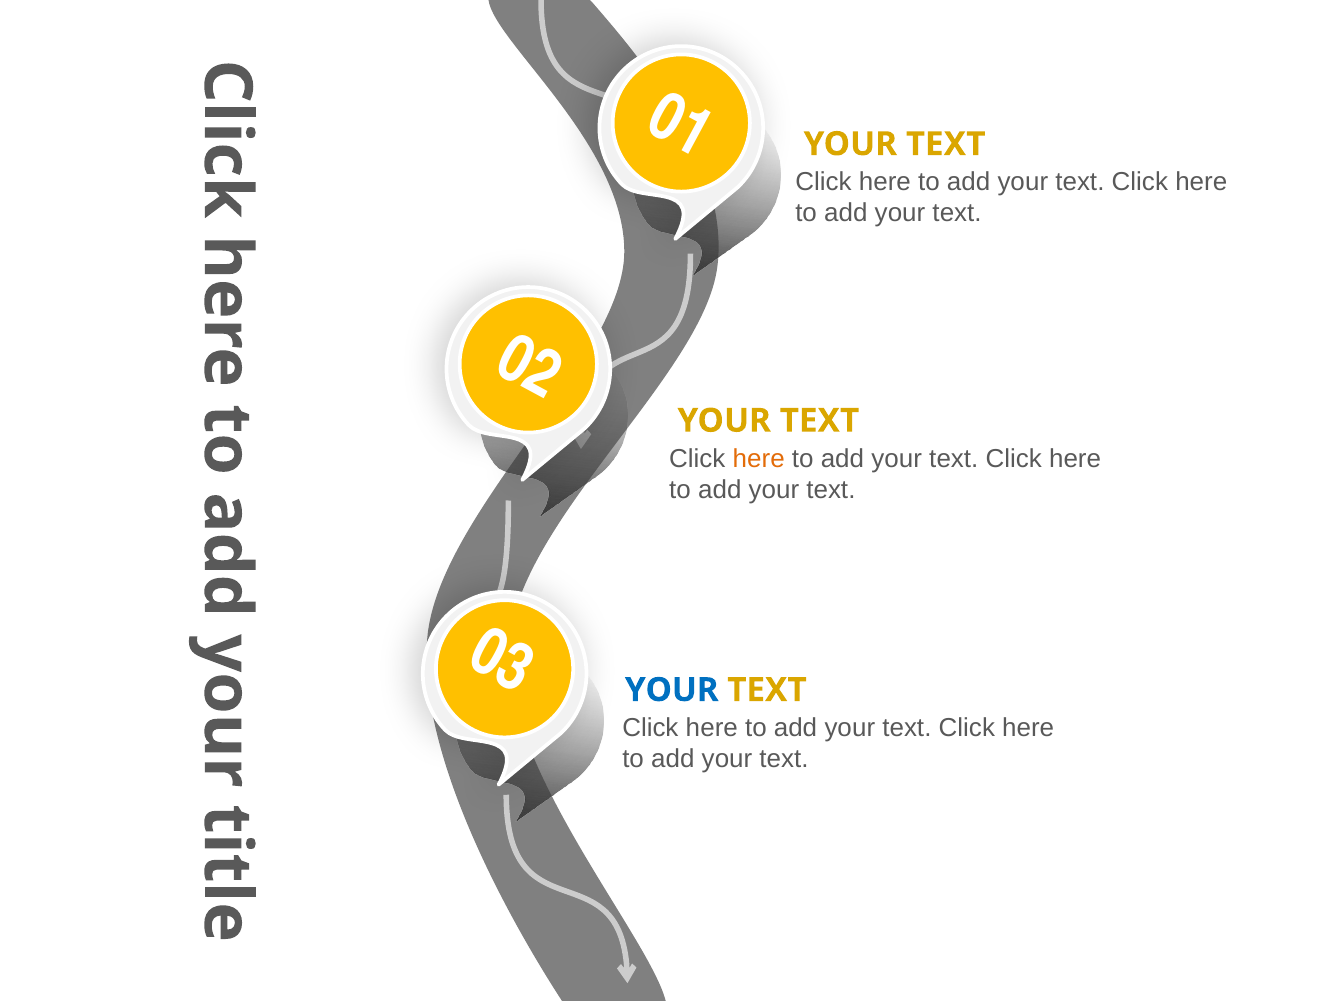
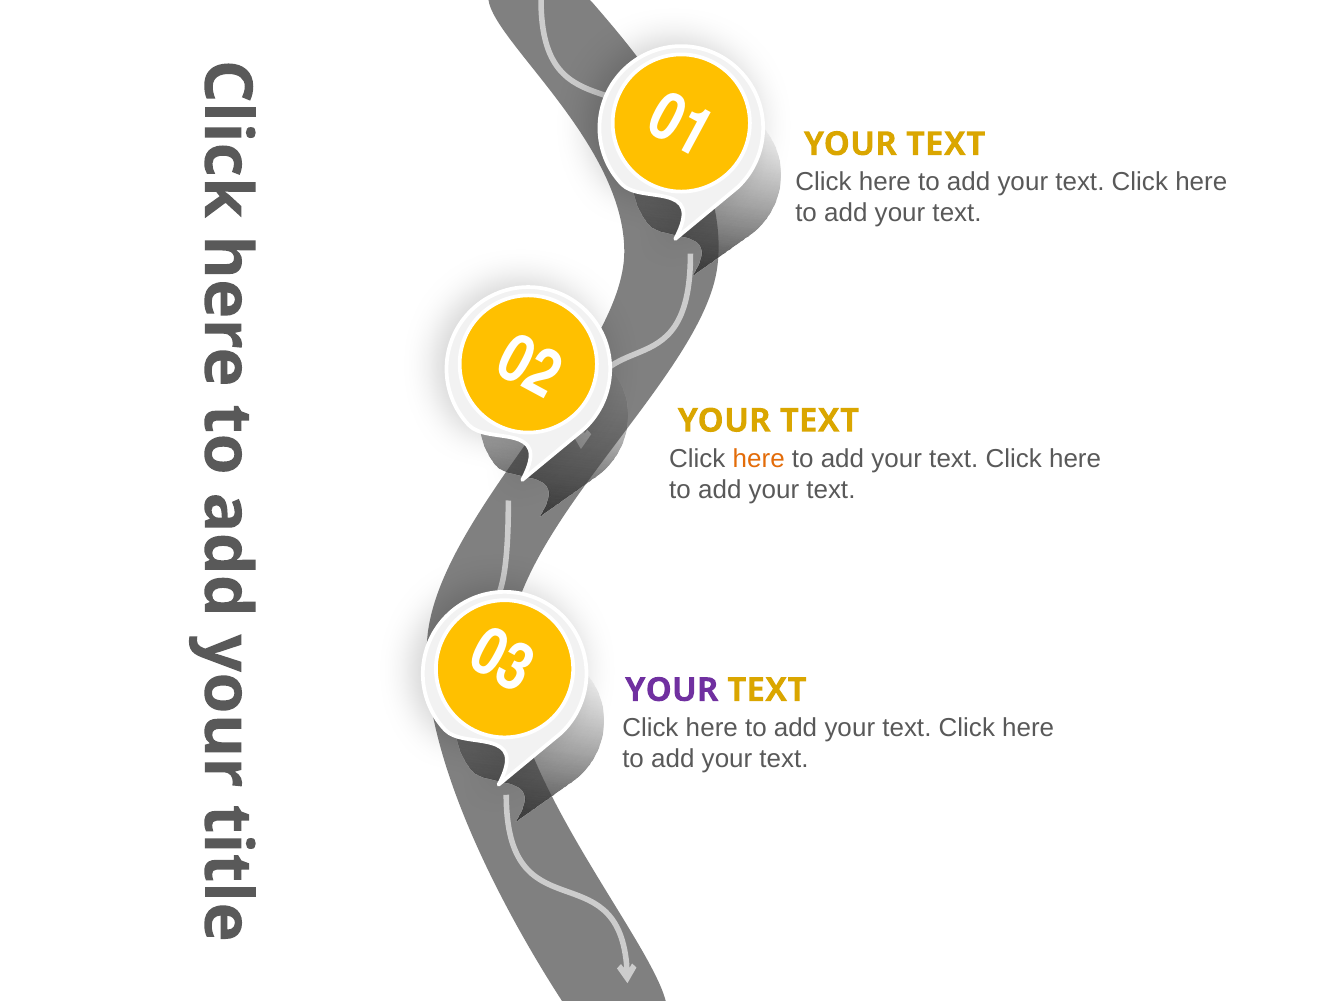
YOUR colour: blue -> purple (672, 690)
